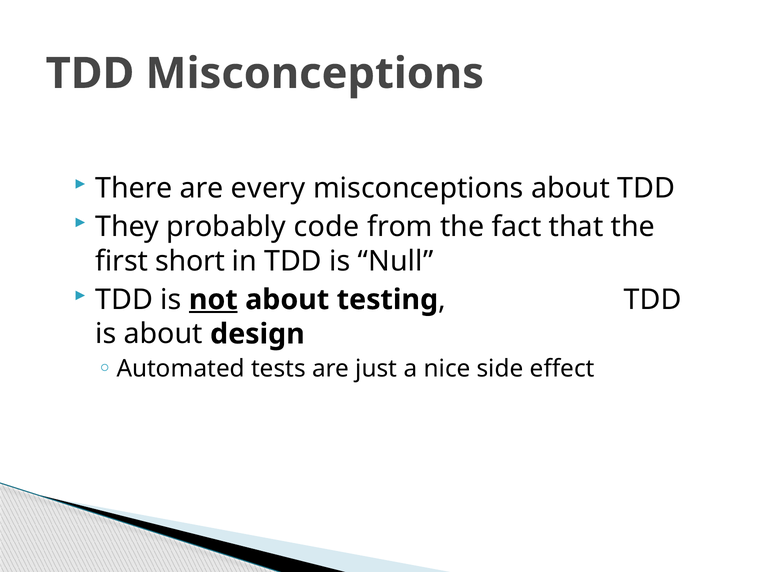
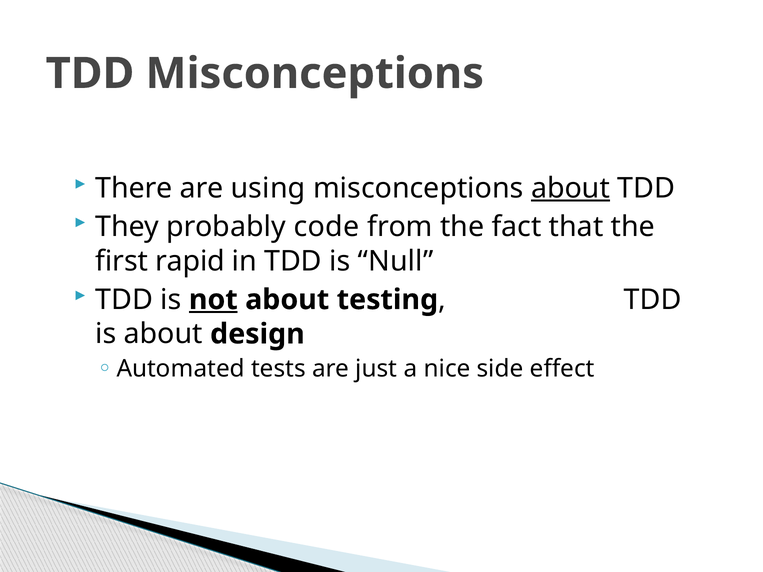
every: every -> using (268, 188)
about underline: none -> present (571, 188)
short: short -> rapid (190, 261)
